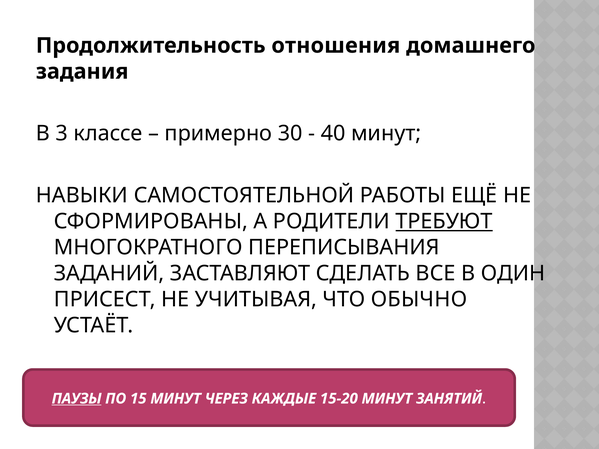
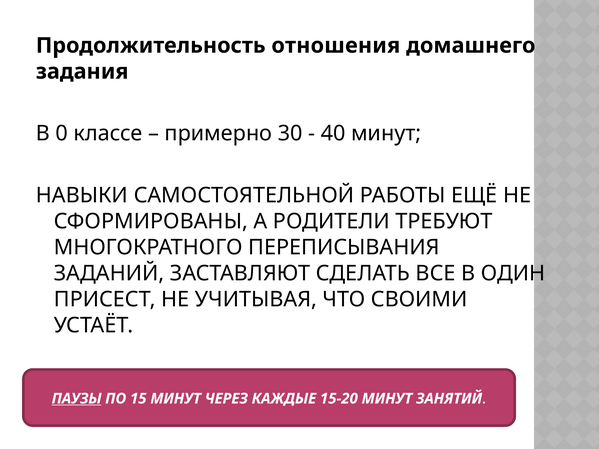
3: 3 -> 0 (62, 134)
ТРЕБУЮТ underline: present -> none (444, 222)
ОБЫЧНО: ОБЫЧНО -> СВОИМИ (419, 300)
